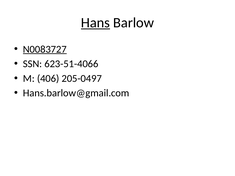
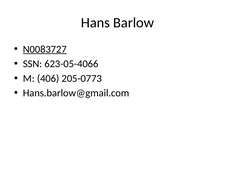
Hans underline: present -> none (95, 23)
623-51-4066: 623-51-4066 -> 623-05-4066 (71, 64)
205-0497: 205-0497 -> 205-0773 (82, 79)
